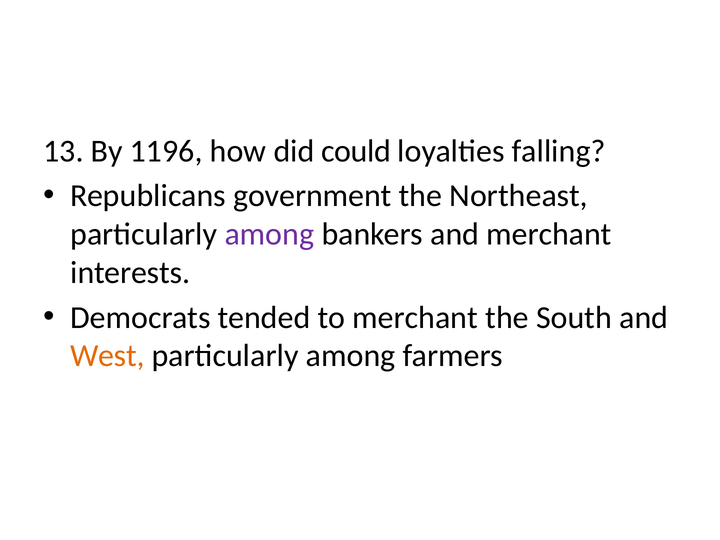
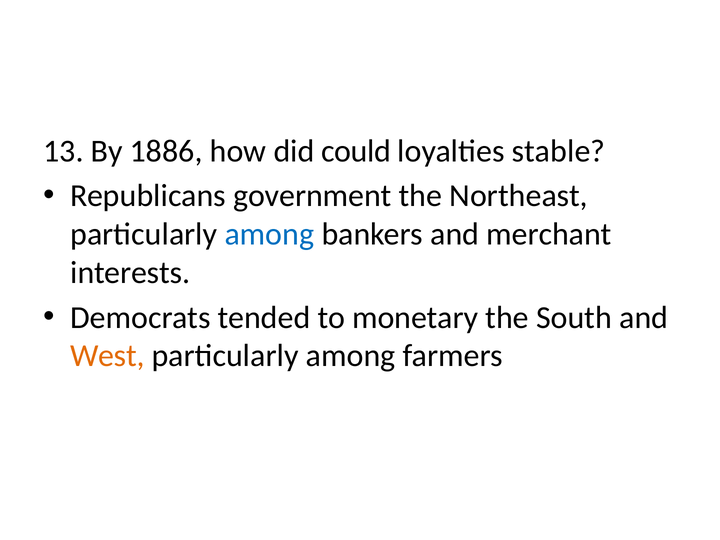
1196: 1196 -> 1886 (166, 151)
falling: falling -> stable (559, 151)
among colour: purple -> blue (269, 234)
to merchant: merchant -> monetary (415, 317)
